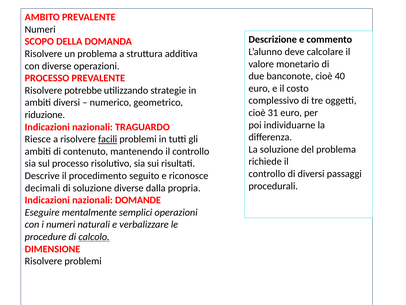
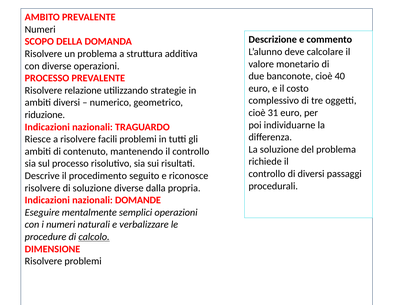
potrebbe: potrebbe -> relazione (83, 90)
facili underline: present -> none (108, 139)
decimali: decimali -> risolvere (43, 188)
